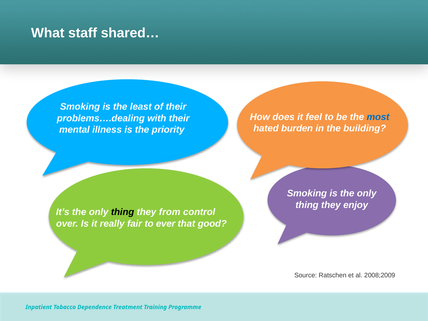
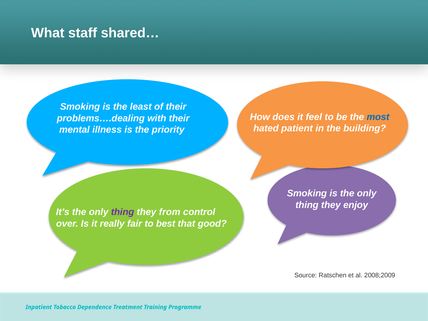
burden: burden -> patient (297, 128)
thing colour: black -> purple (123, 212)
ever: ever -> best (166, 224)
